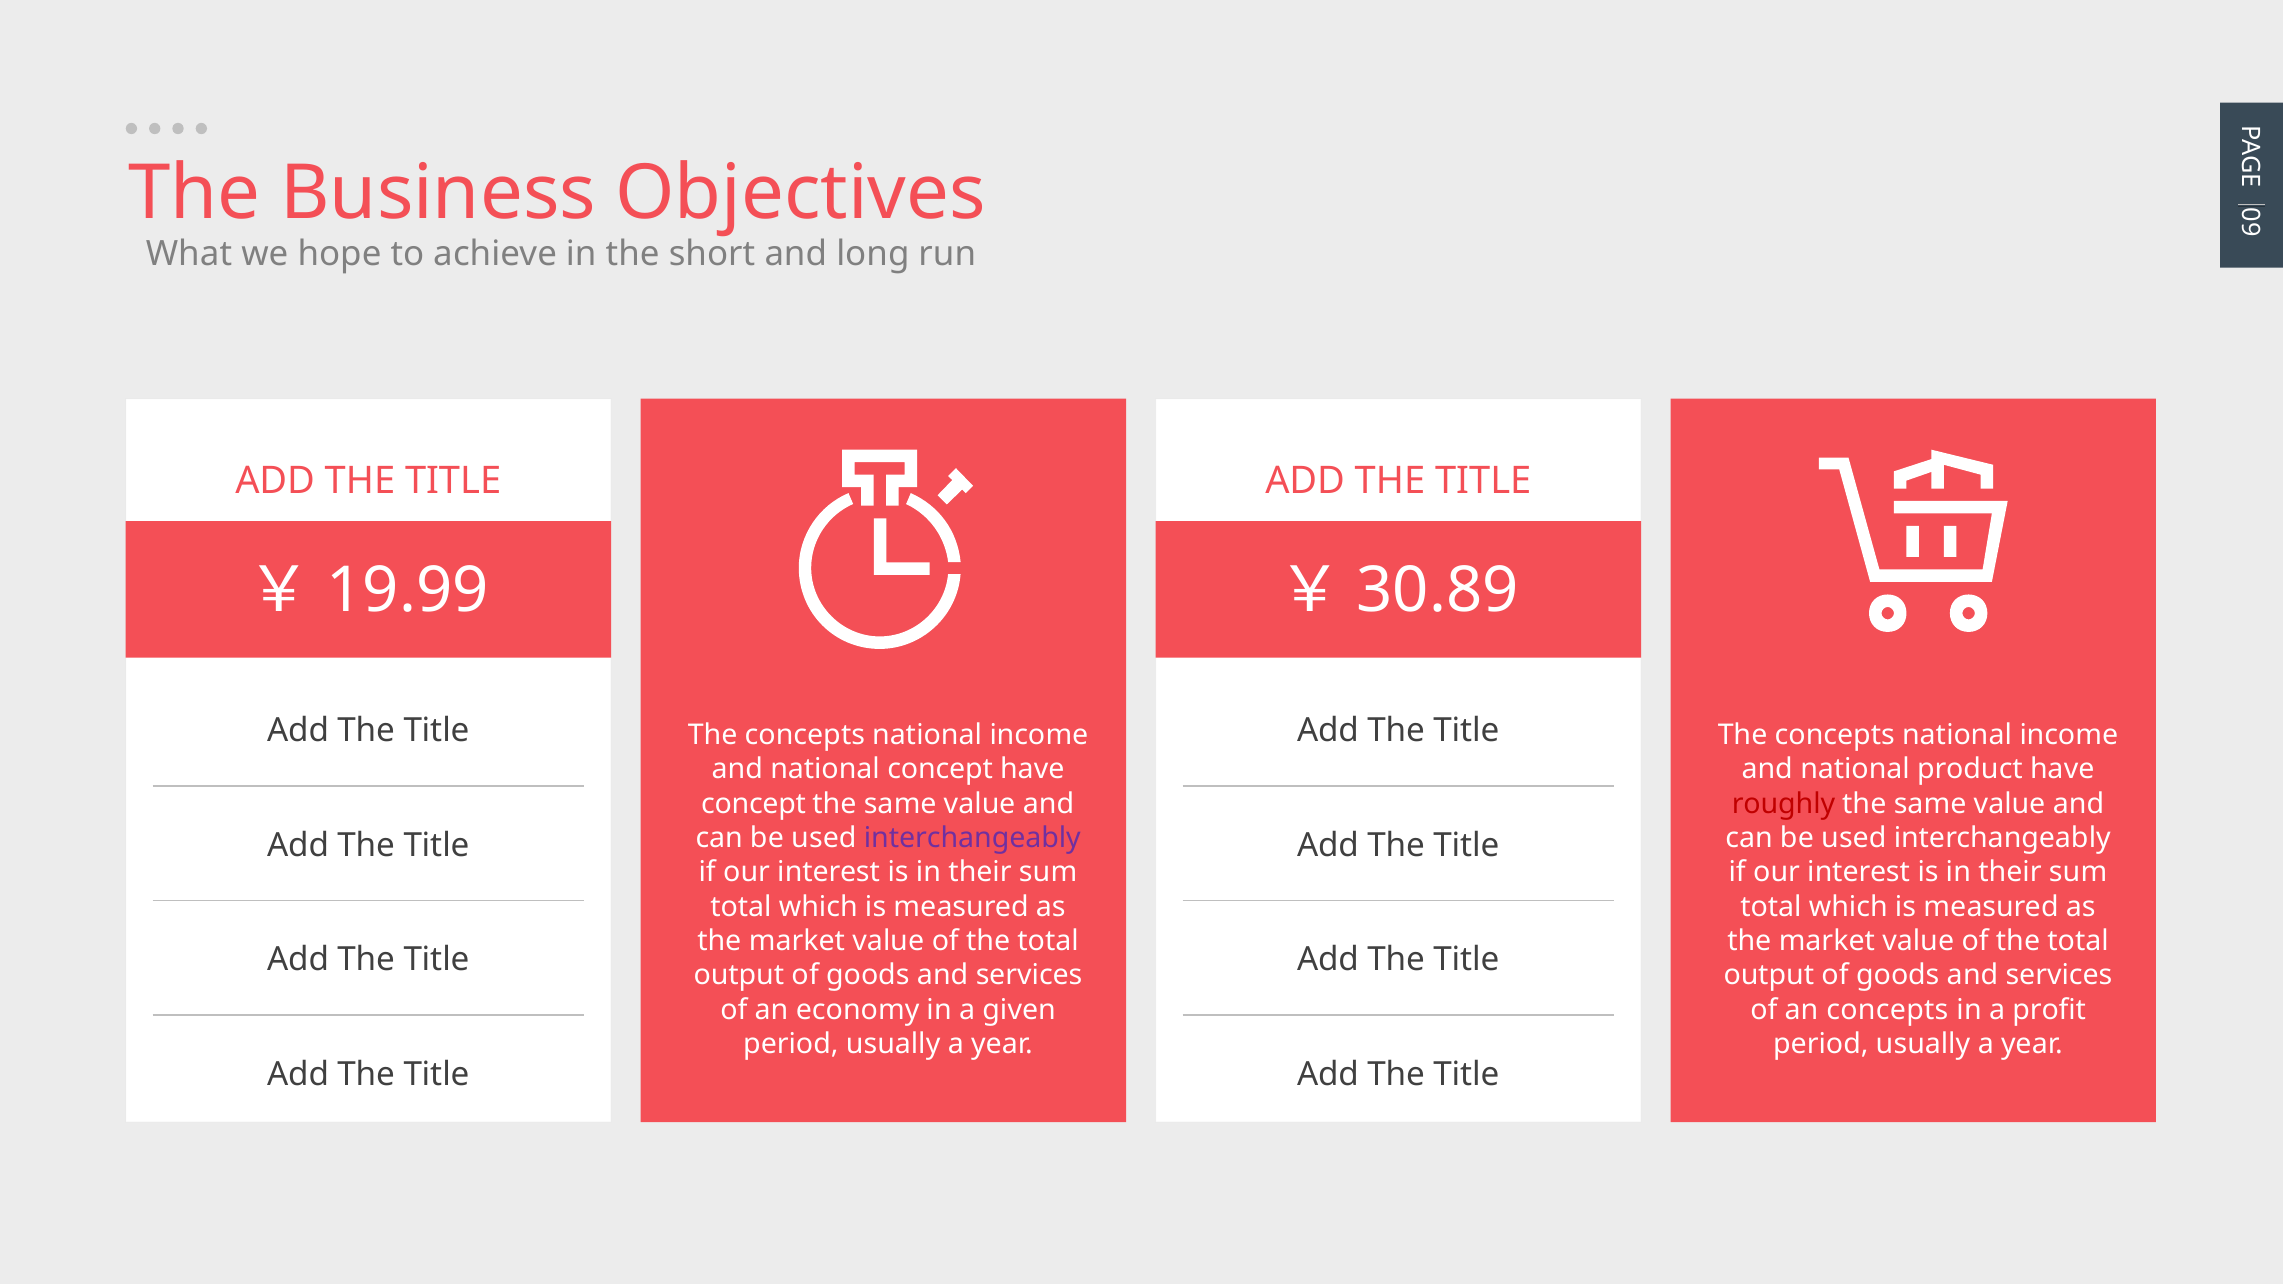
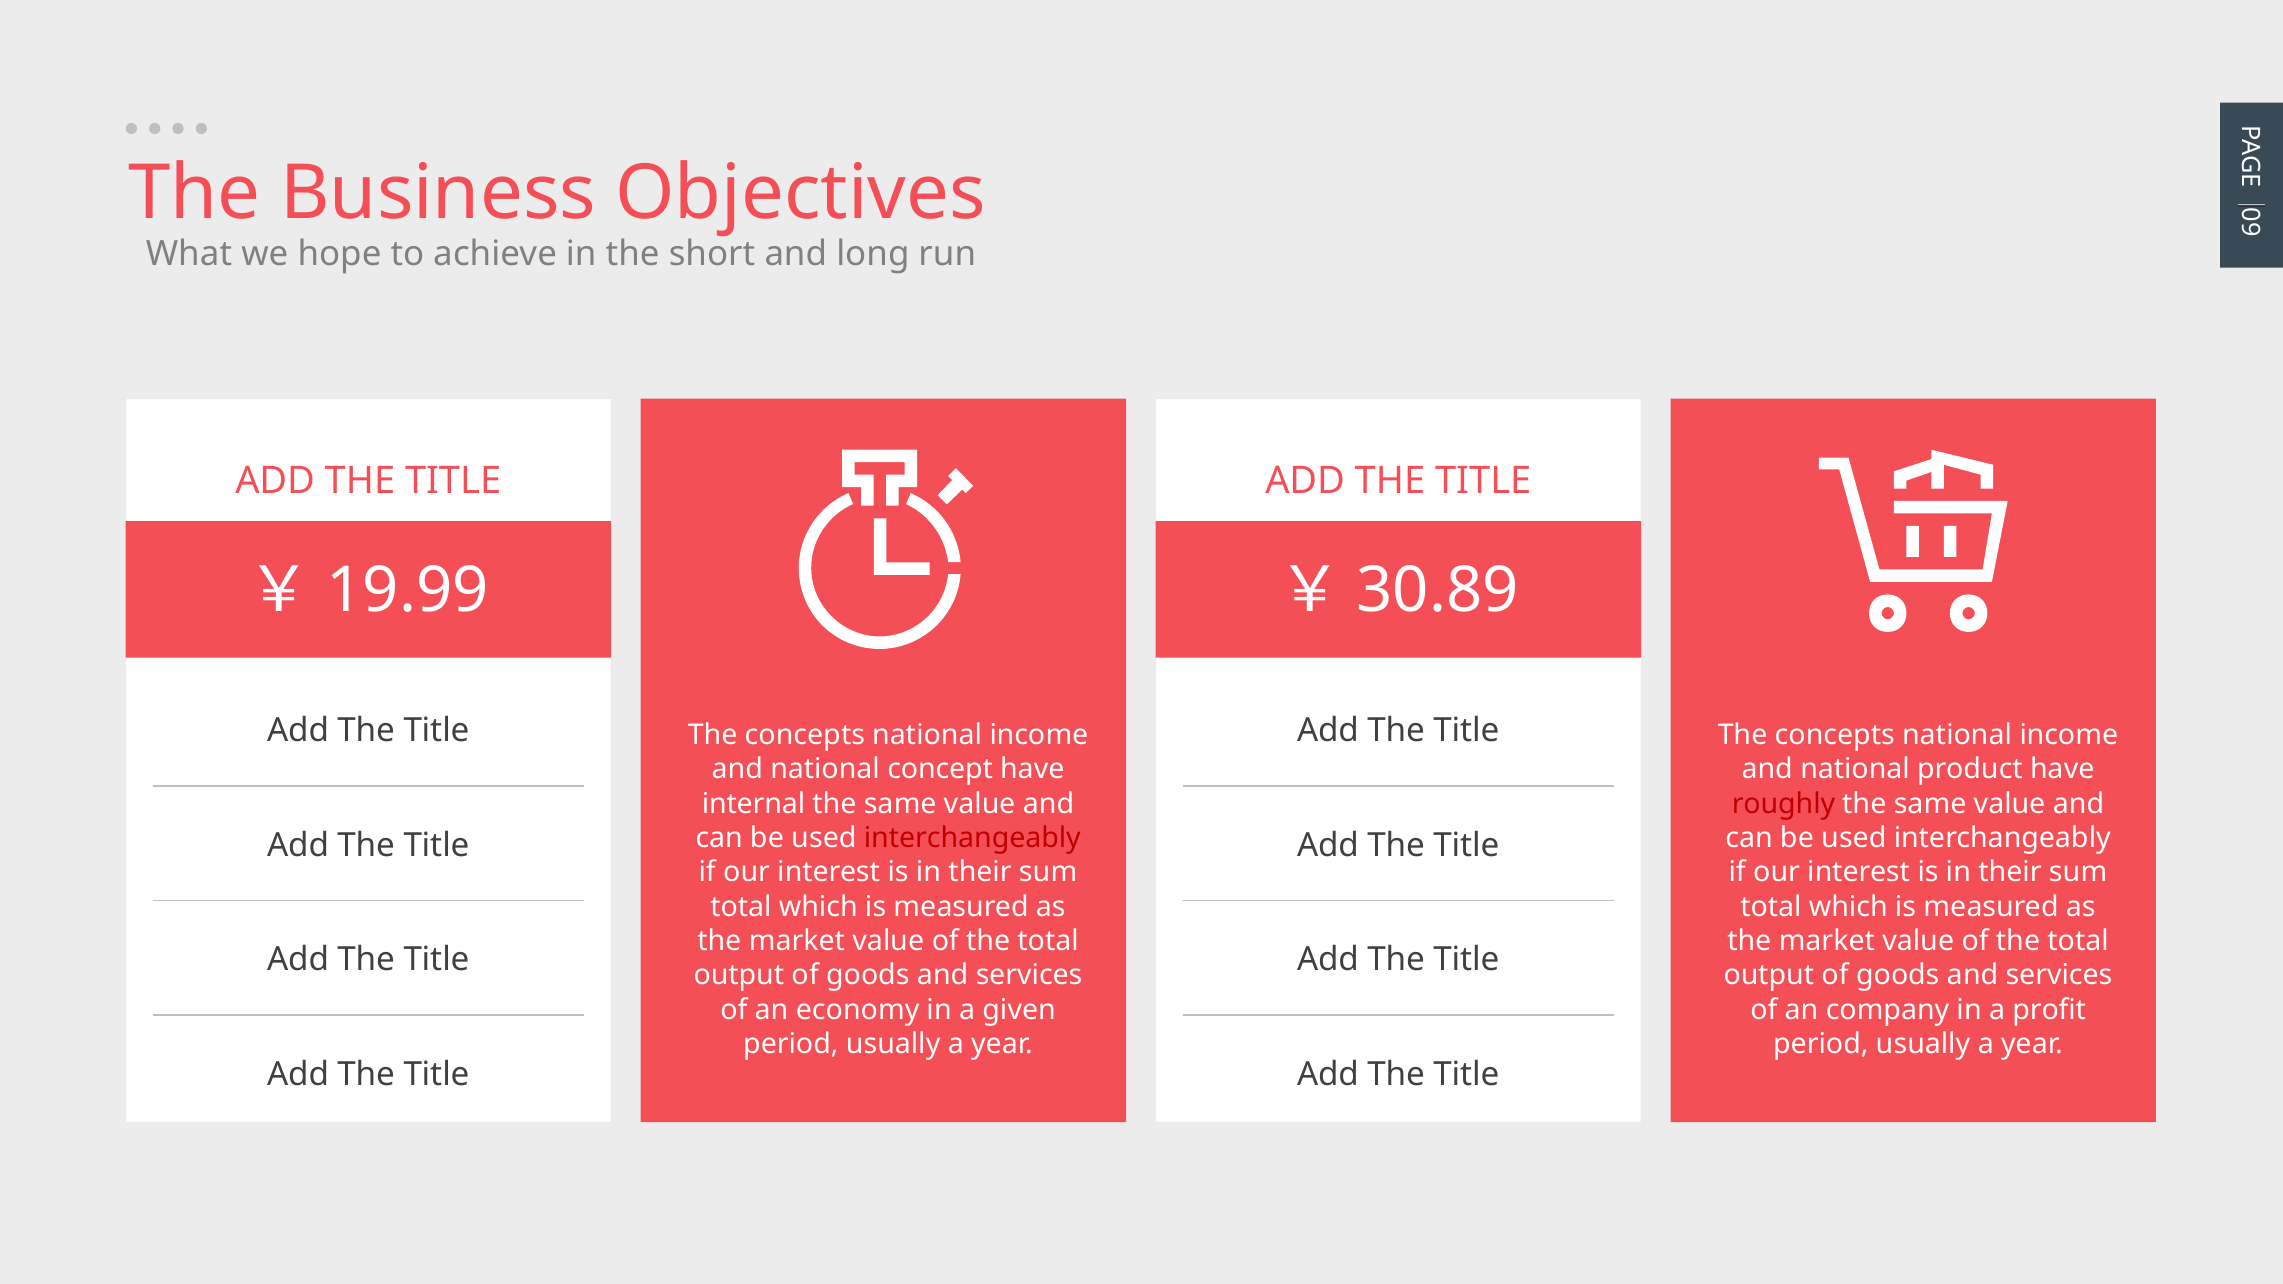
concept: concept -> internal (753, 804)
interchangeably colour: purple -> red (972, 838)
an concepts: concepts -> company (1888, 1010)
